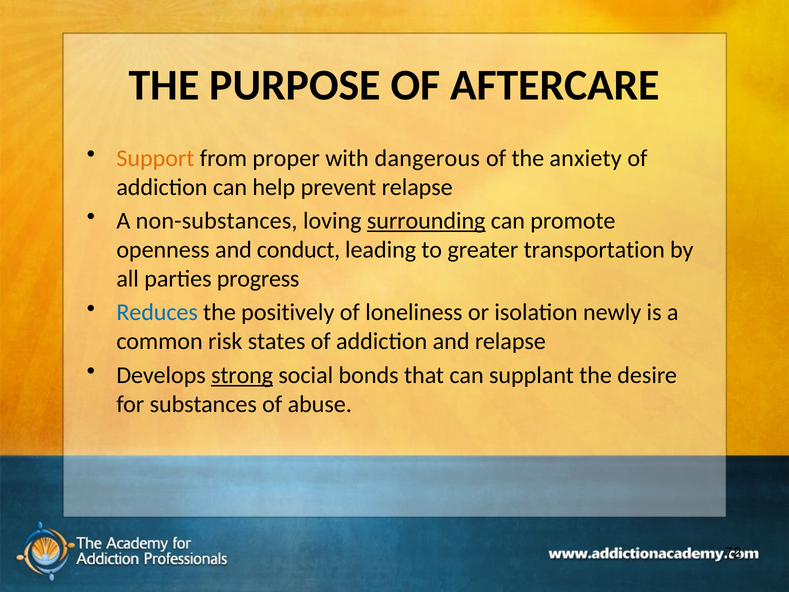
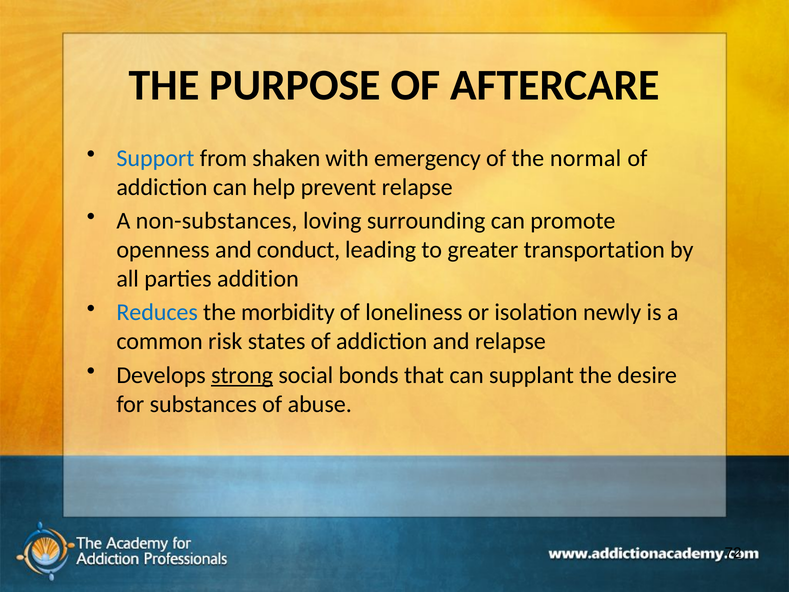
Support colour: orange -> blue (155, 158)
proper: proper -> shaken (286, 158)
dangerous: dangerous -> emergency (427, 158)
anxiety: anxiety -> normal (586, 158)
surrounding underline: present -> none (426, 221)
progress: progress -> addition (258, 279)
positively: positively -> morbidity (288, 312)
